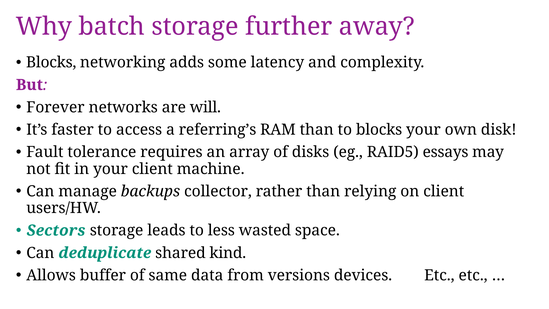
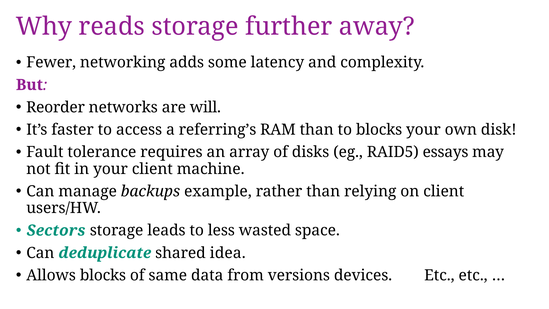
batch: batch -> reads (112, 27)
Blocks: Blocks -> Fewer (51, 62)
Forever: Forever -> Reorder (56, 107)
collector: collector -> example (218, 191)
kind: kind -> idea (228, 253)
Allows buffer: buffer -> blocks (103, 275)
